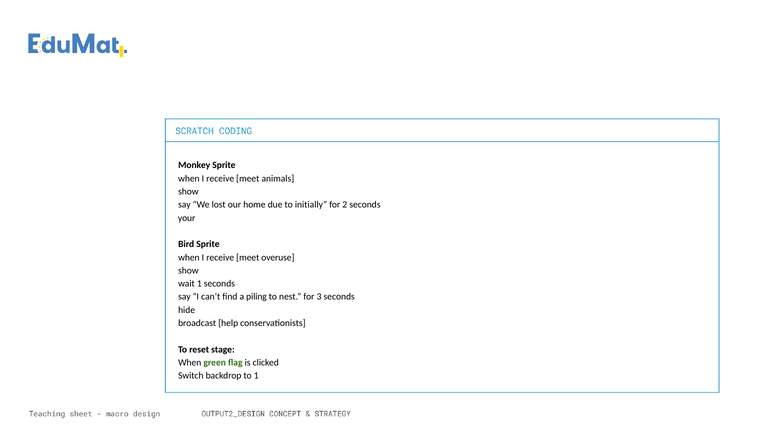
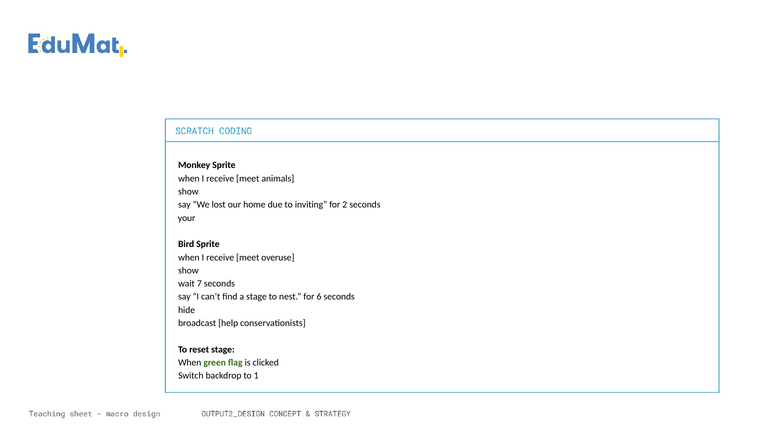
initially: initially -> inviting (311, 205)
wait 1: 1 -> 7 (199, 283)
a piling: piling -> stage (257, 297)
3: 3 -> 6 (319, 297)
